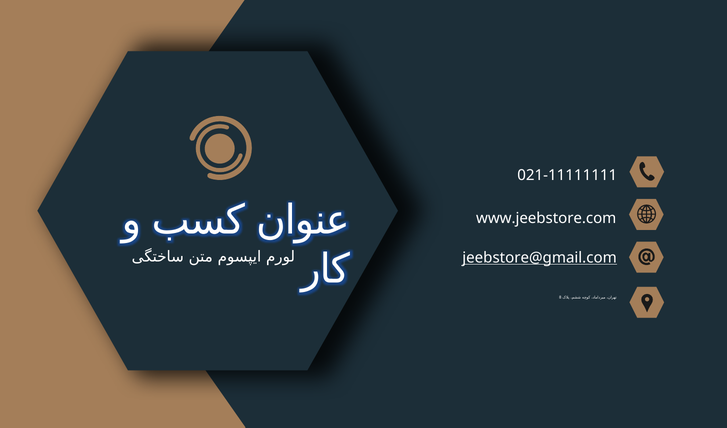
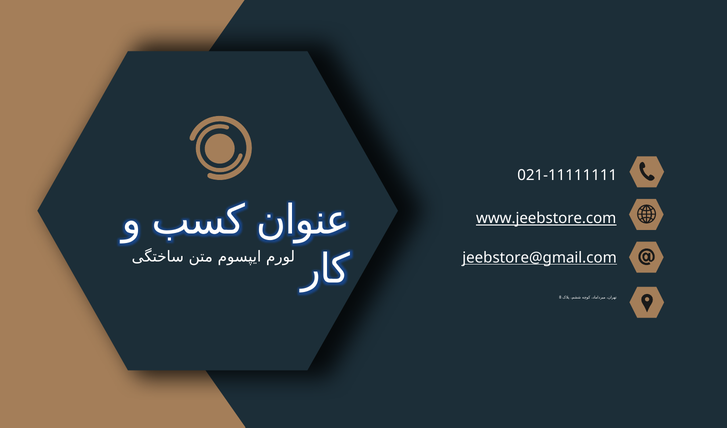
www.jeebstore.com underline: none -> present (546, 218)
